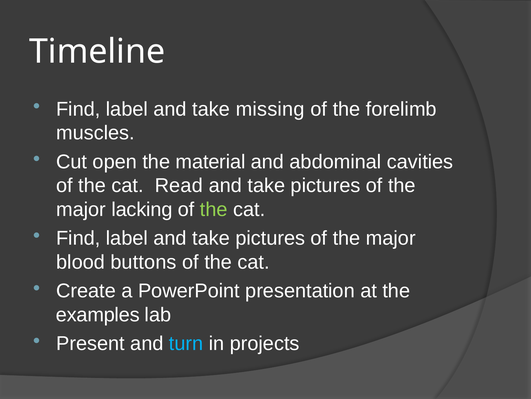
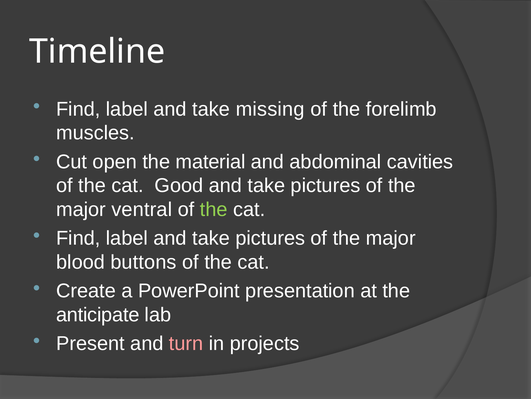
Read: Read -> Good (179, 185)
lacking: lacking -> ventral (142, 209)
examples: examples -> anticipate (98, 314)
turn colour: light blue -> pink (186, 343)
